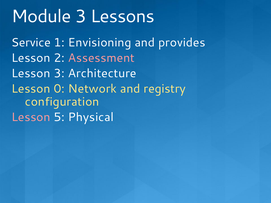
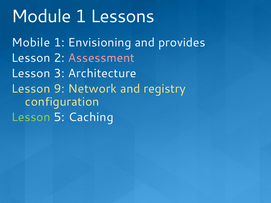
Module 3: 3 -> 1 (81, 16)
Service: Service -> Mobile (31, 43)
0: 0 -> 9 (59, 89)
Lesson colour: pink -> light green (31, 117)
Physical: Physical -> Caching (91, 117)
